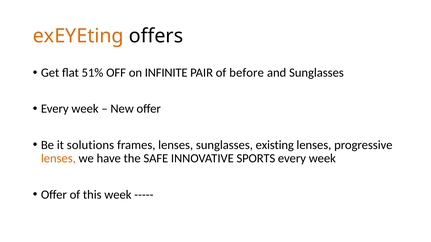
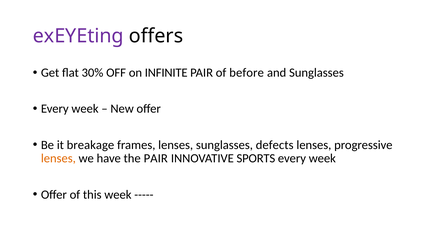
exEYEting colour: orange -> purple (78, 36)
51%: 51% -> 30% (92, 73)
solutions: solutions -> breakage (90, 145)
existing: existing -> defects (275, 145)
the SAFE: SAFE -> PAIR (156, 159)
